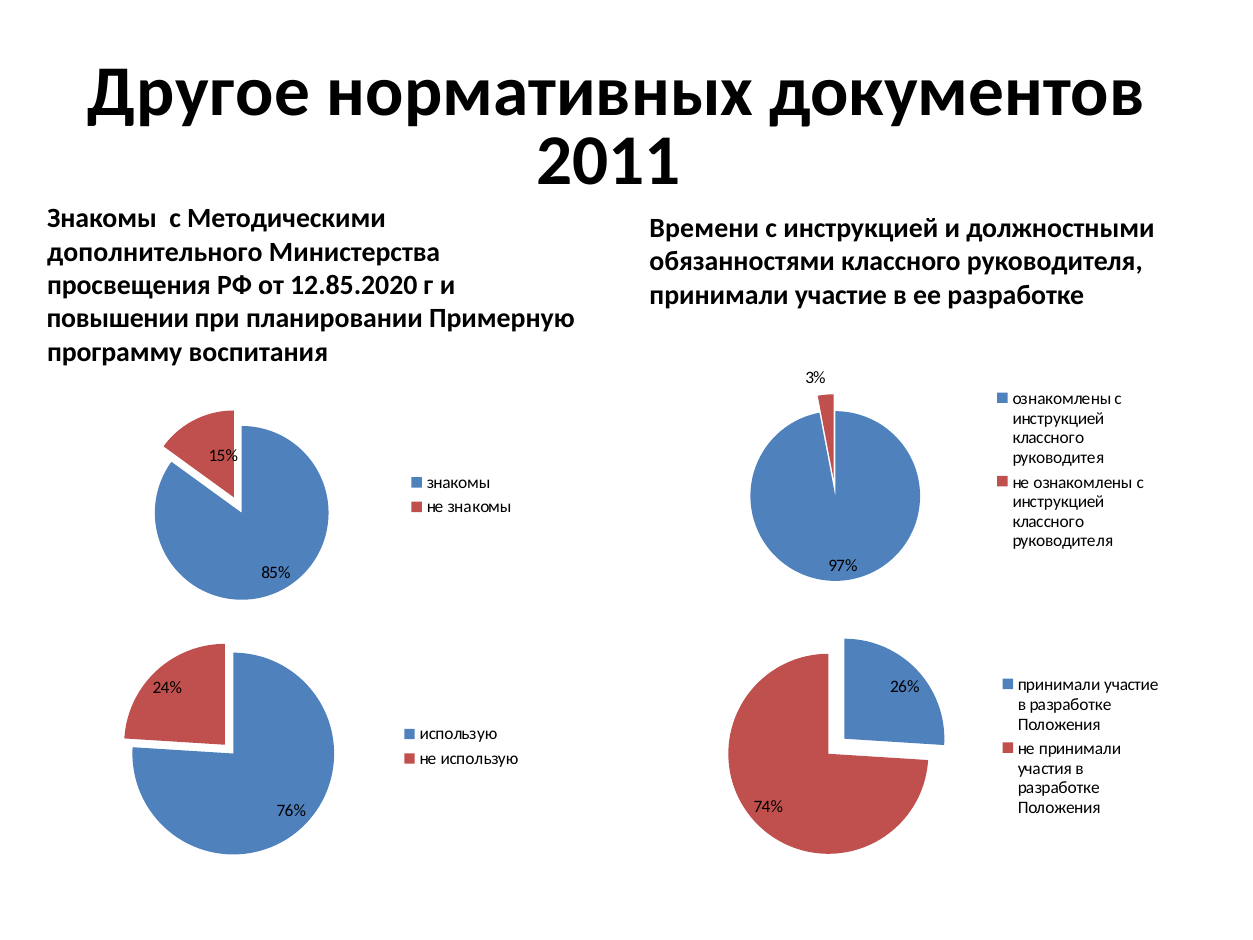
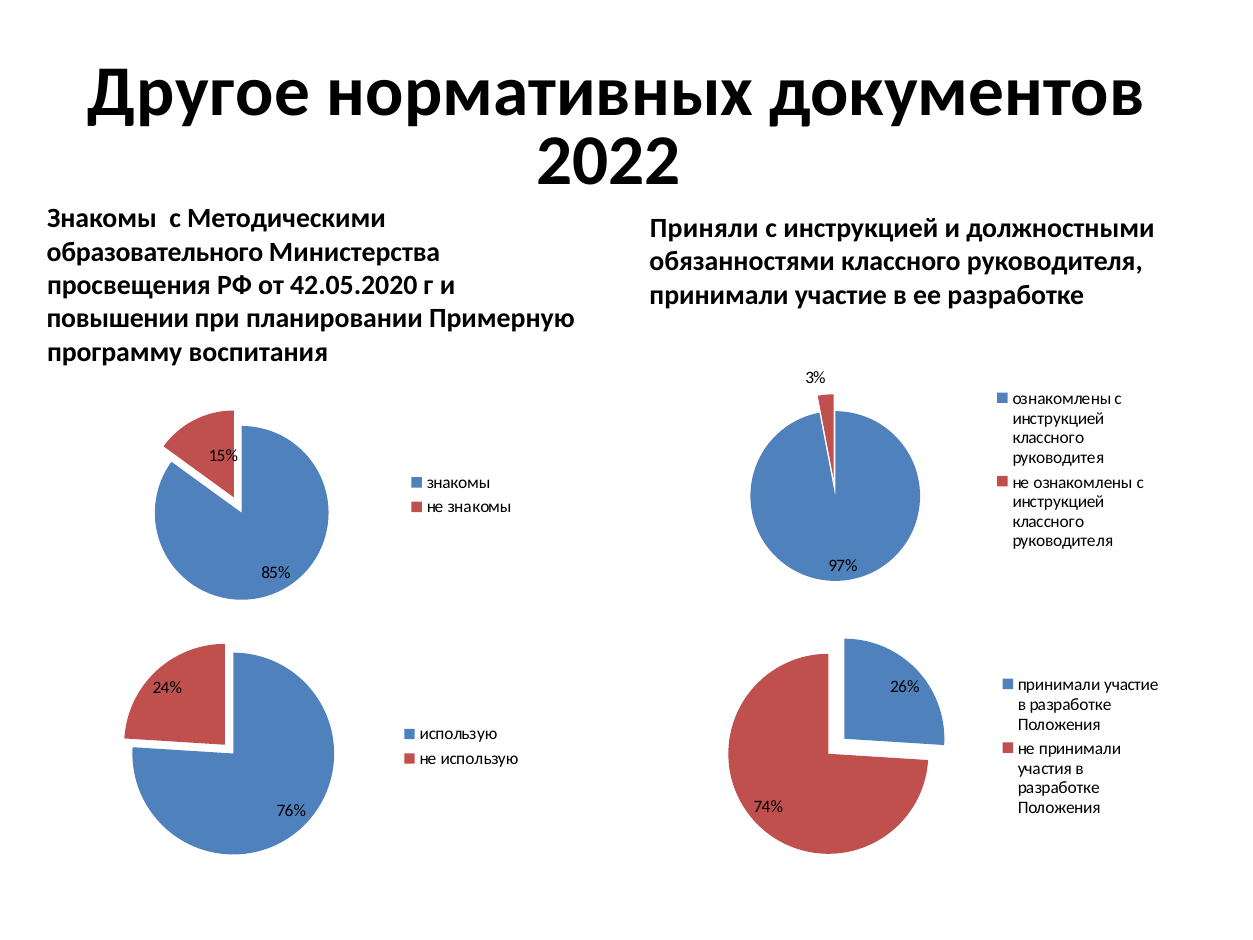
2011: 2011 -> 2022 (608, 161)
Времени: Времени -> Приняли (704, 228)
дополнительного: дополнительного -> образовательного (155, 252)
12.85.2020: 12.85.2020 -> 42.05.2020 (354, 285)
